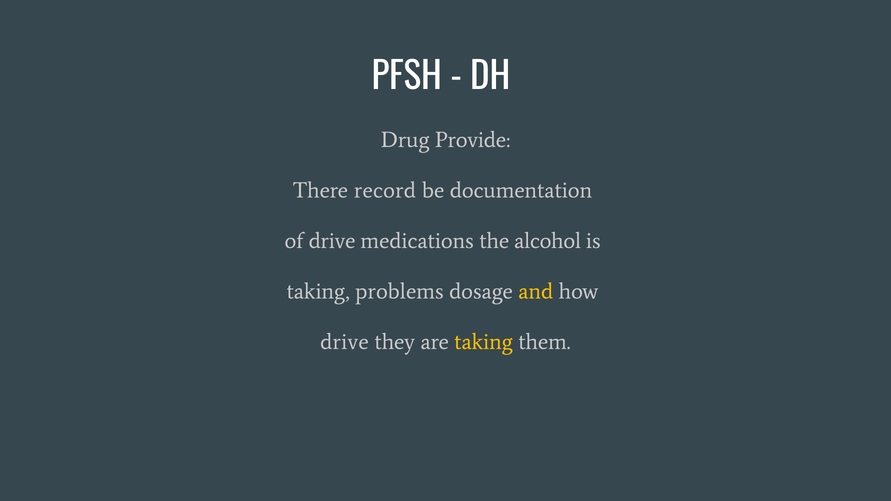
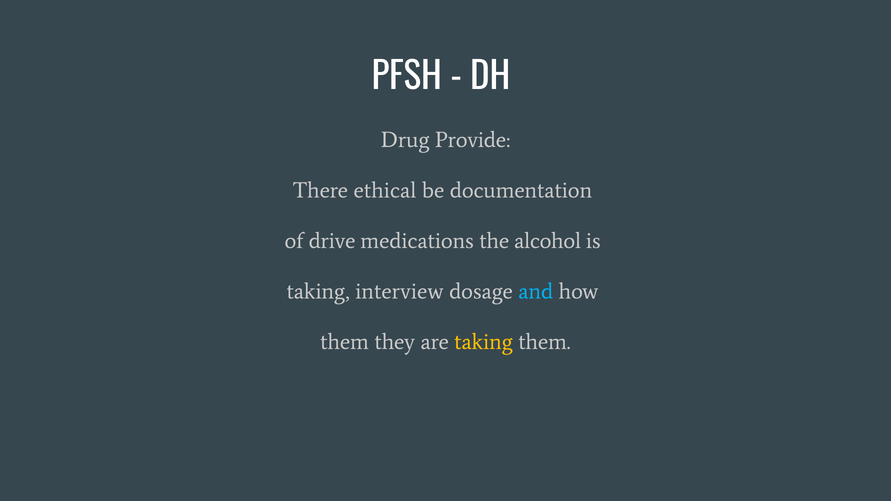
record: record -> ethical (385, 191)
problems: problems -> interview (399, 292)
and colour: yellow -> light blue (536, 292)
drive: drive -> them (345, 342)
